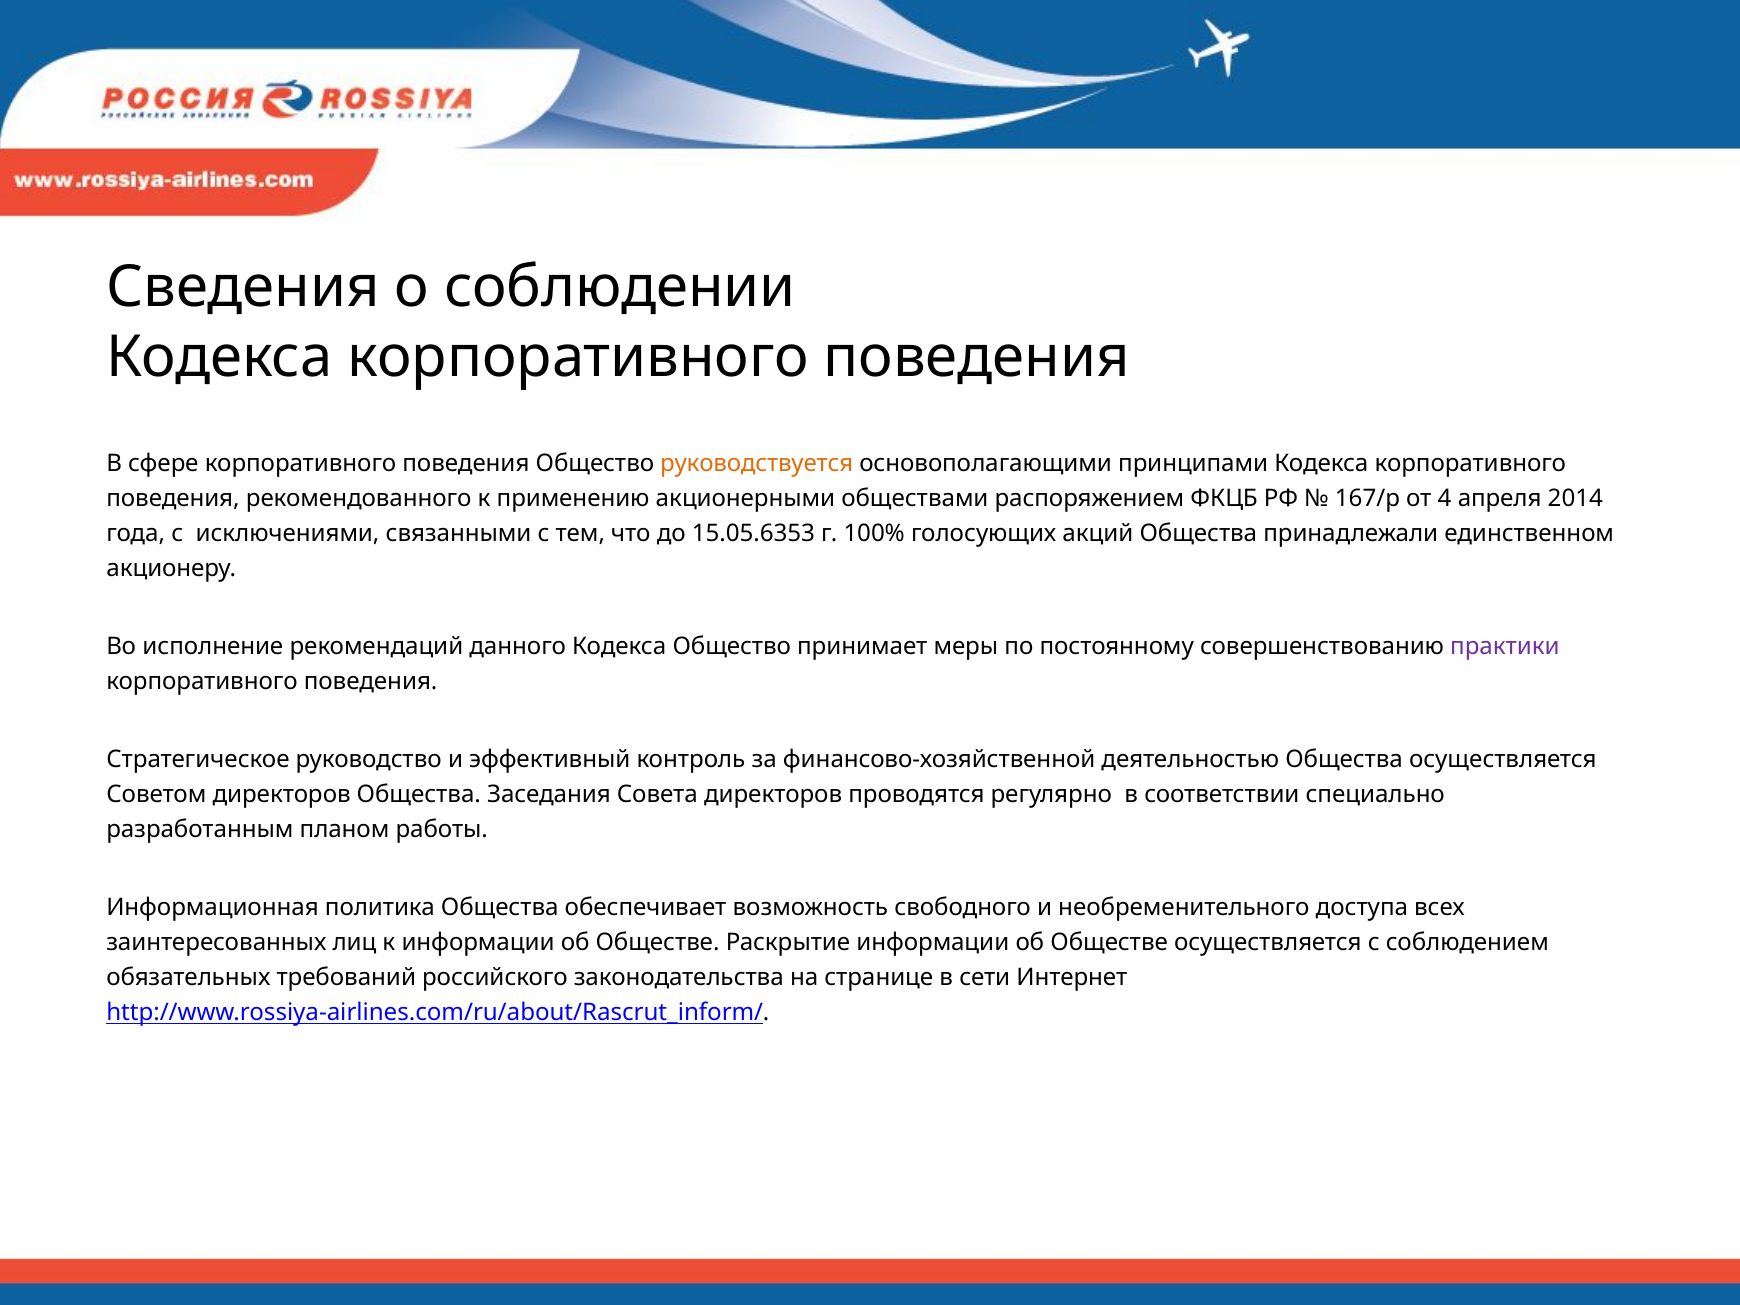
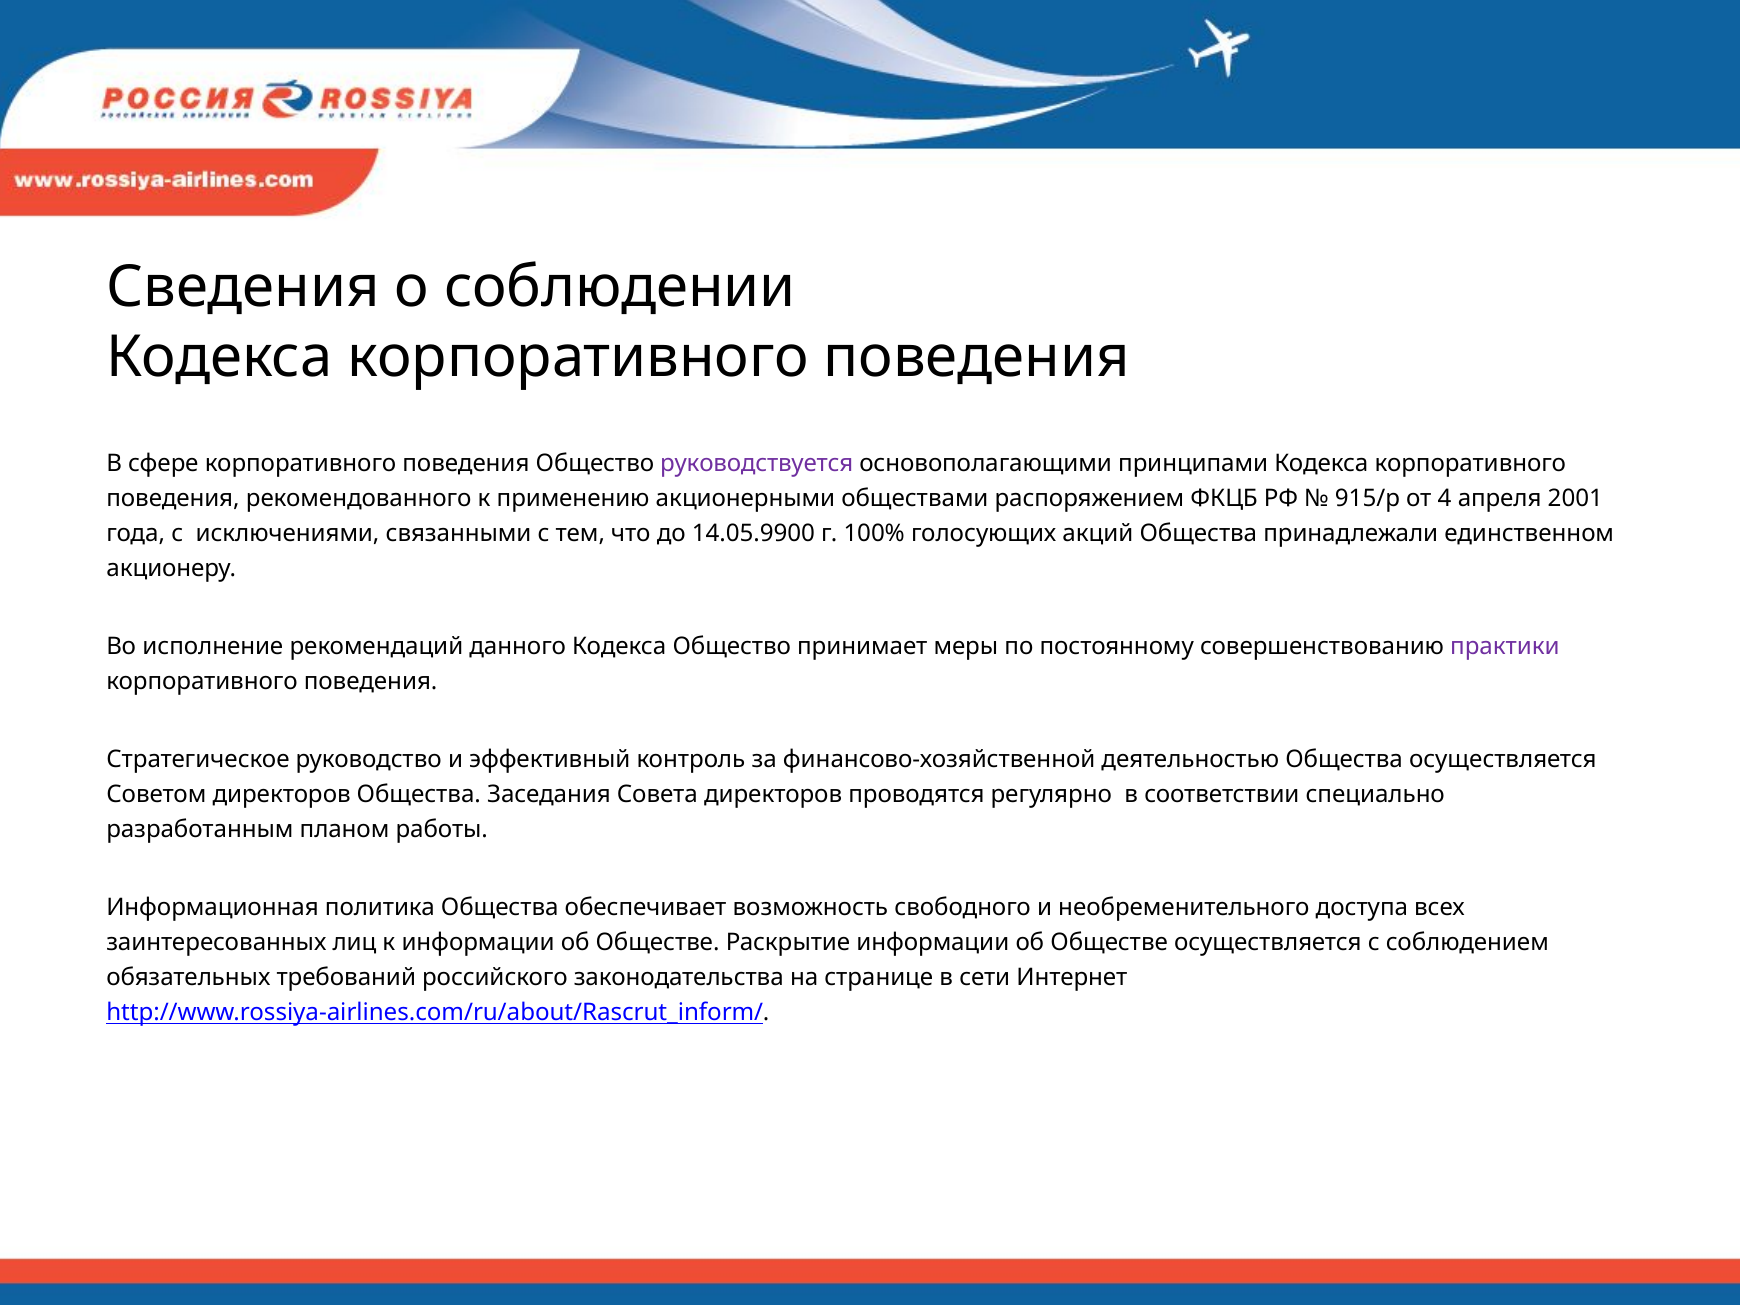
руководствуется colour: orange -> purple (757, 464)
167/р: 167/р -> 915/р (1367, 499)
2014: 2014 -> 2001 (1575, 499)
15.05.6353: 15.05.6353 -> 14.05.9900 (753, 534)
